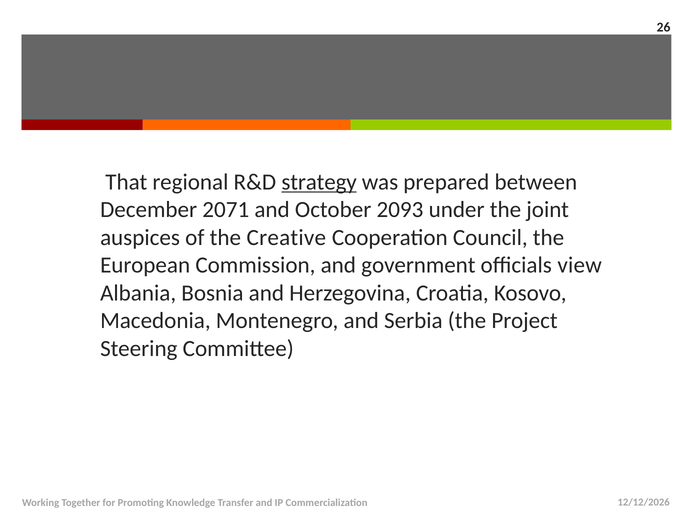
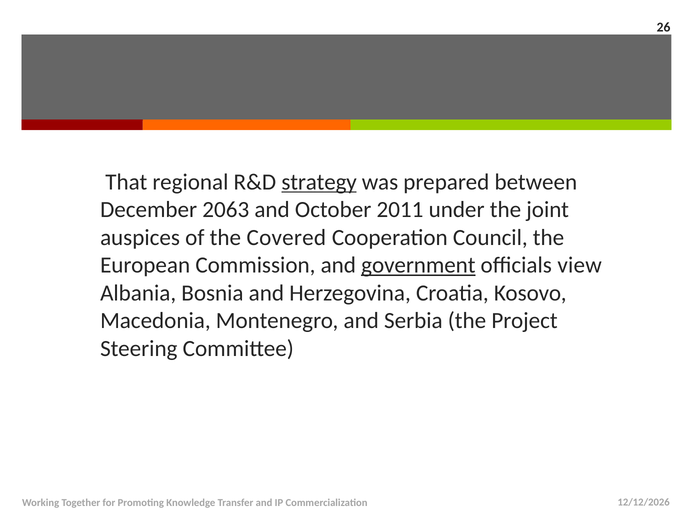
2071: 2071 -> 2063 (226, 210)
2093: 2093 -> 2011 (400, 210)
Creative: Creative -> Covered (286, 237)
government underline: none -> present (418, 265)
